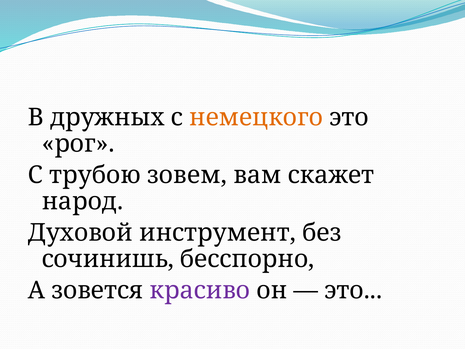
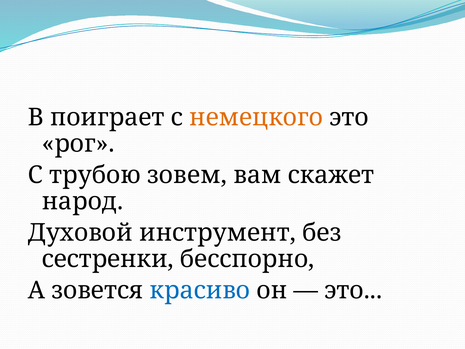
дружных: дружных -> поиграет (107, 117)
сочинишь: сочинишь -> сестренки (108, 259)
красиво colour: purple -> blue (200, 290)
